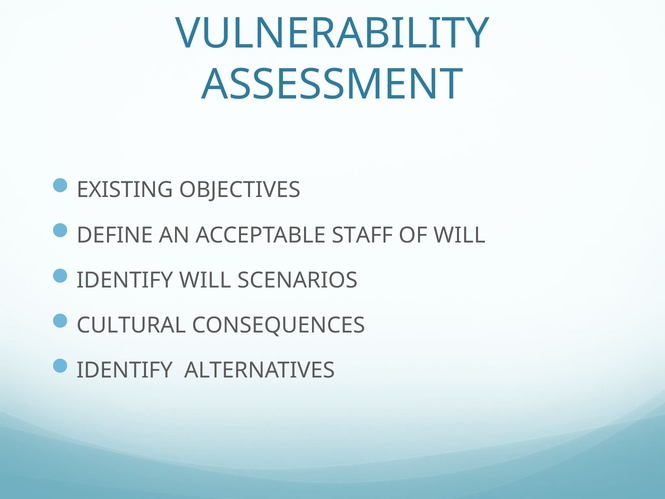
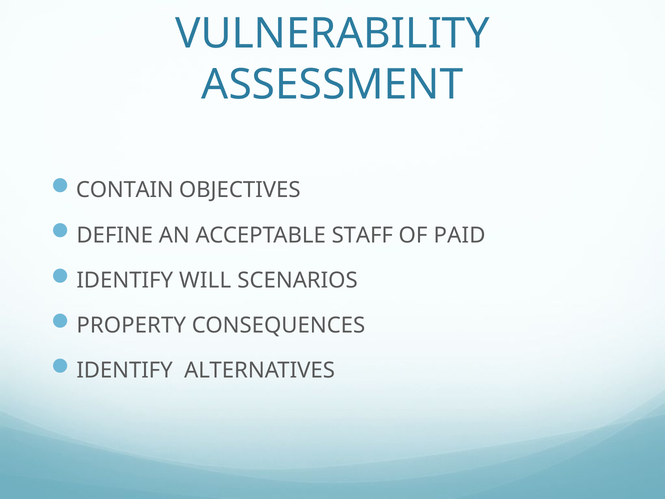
EXISTING: EXISTING -> CONTAIN (125, 190)
OF WILL: WILL -> PAID (459, 235)
CULTURAL: CULTURAL -> PROPERTY (131, 325)
